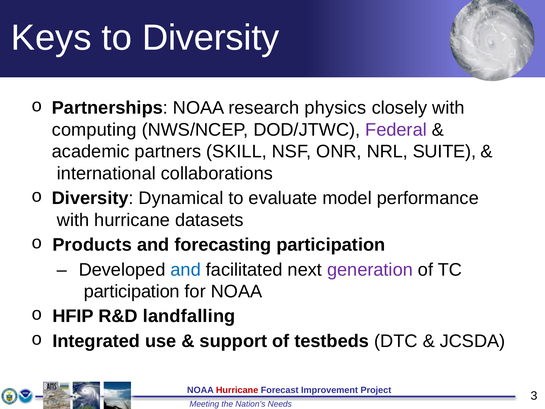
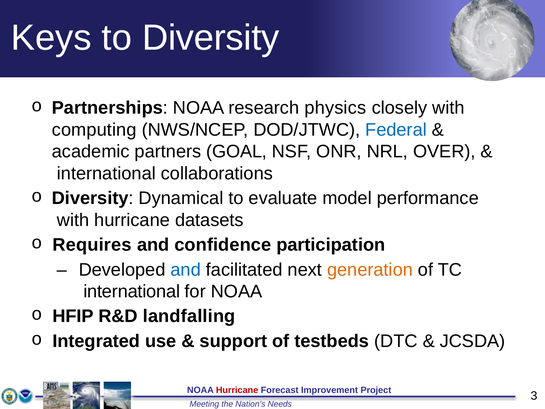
Federal colour: purple -> blue (396, 130)
SKILL: SKILL -> GOAL (237, 151)
SUITE: SUITE -> OVER (444, 151)
Products: Products -> Requires (92, 245)
forecasting: forecasting -> confidence (223, 245)
generation colour: purple -> orange (370, 270)
participation: participation -> international (132, 291)
